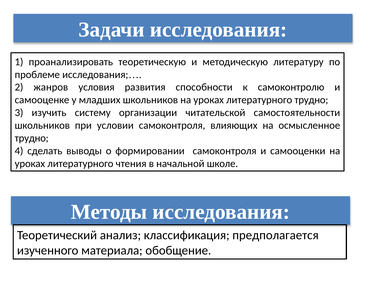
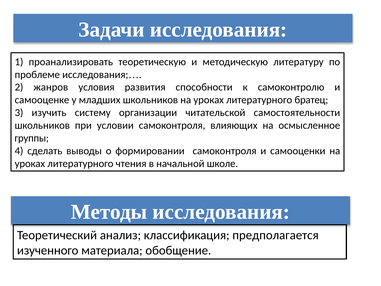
литературного трудно: трудно -> братец (311, 100)
трудно: трудно -> группы (32, 138)
